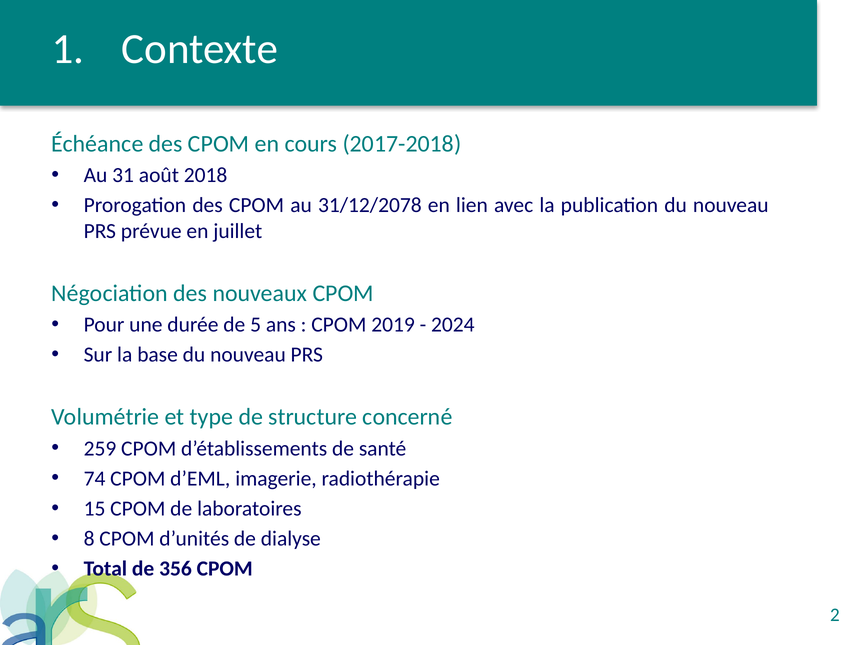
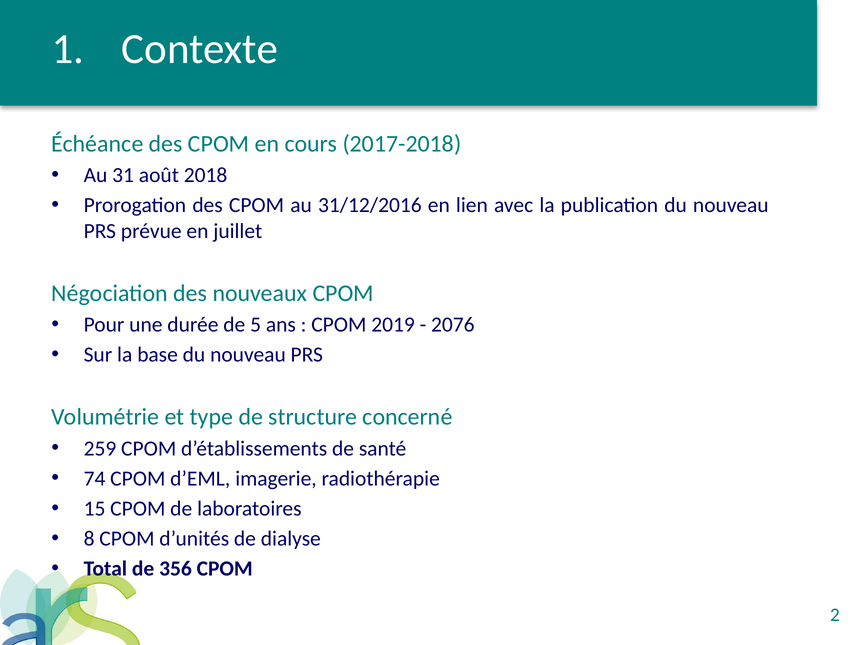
31/12/2078: 31/12/2078 -> 31/12/2016 (370, 205)
2024: 2024 -> 2076 (453, 325)
